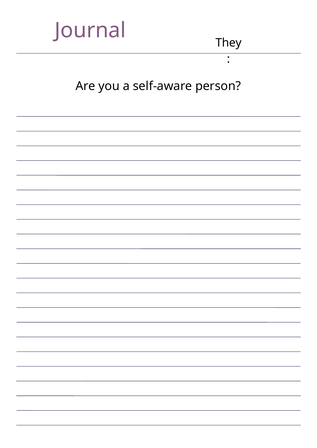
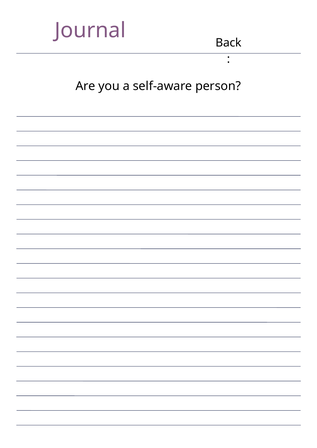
They: They -> Back (228, 43)
